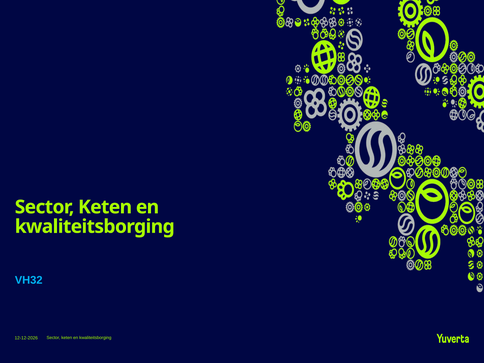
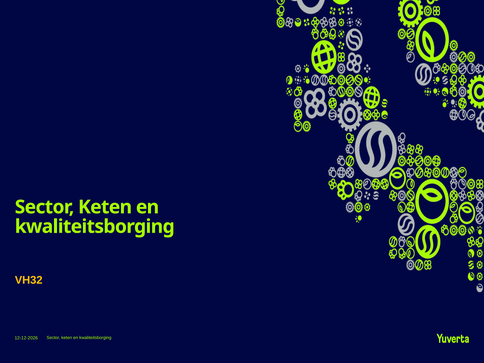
VH32 colour: light blue -> yellow (29, 280)
